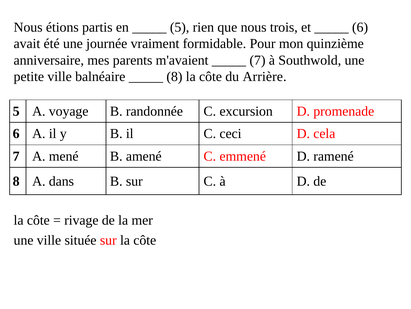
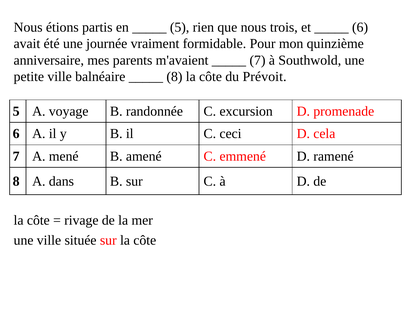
Arrière: Arrière -> Prévoit (265, 77)
